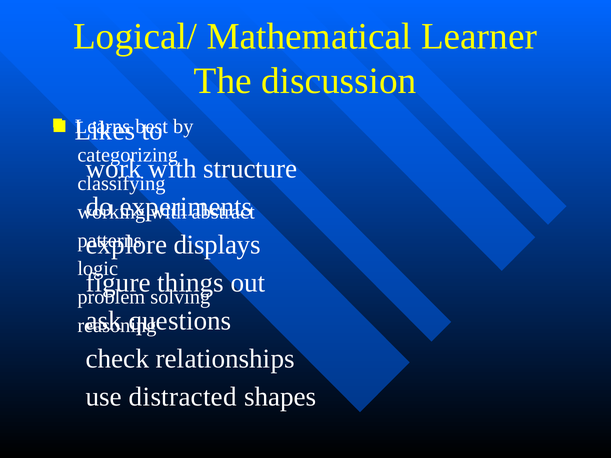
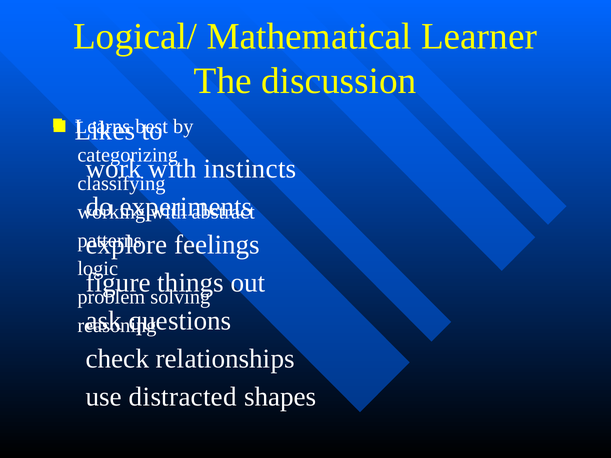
structure: structure -> instincts (250, 169)
displays: displays -> feelings (217, 245)
